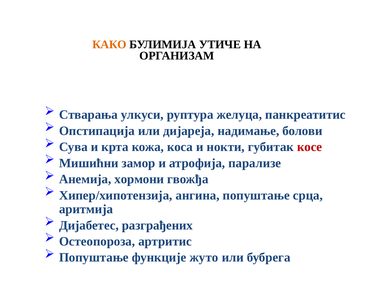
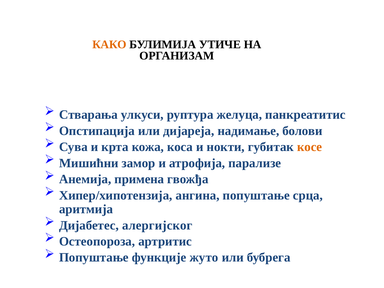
косе colour: red -> orange (310, 147)
хормони: хормони -> примена (139, 179)
разграђених: разграђених -> алергијског (157, 225)
